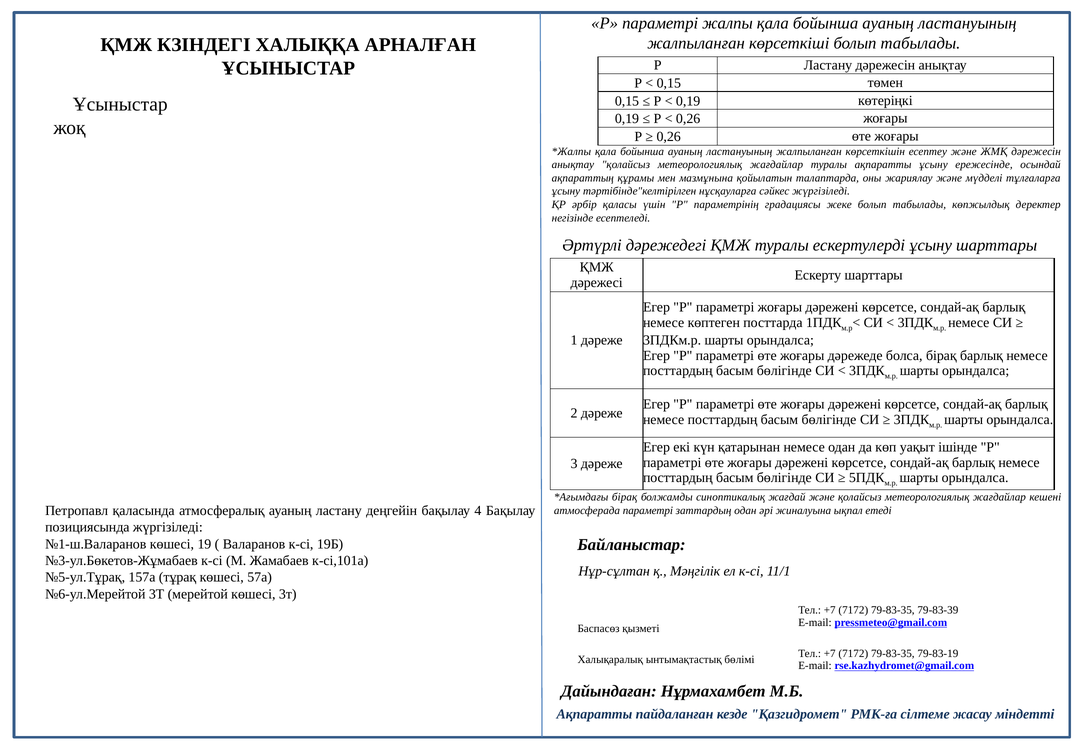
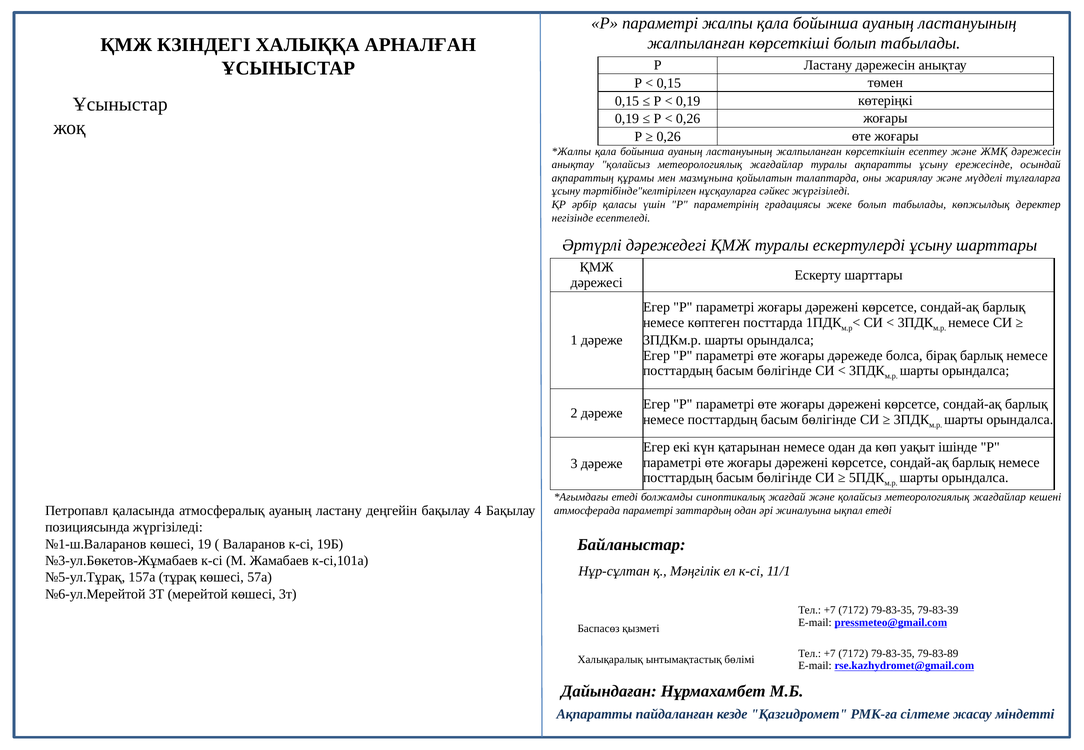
бірақ: бірақ -> етеді (625, 498)
79-83-19: 79-83-19 -> 79-83-89 (938, 654)
